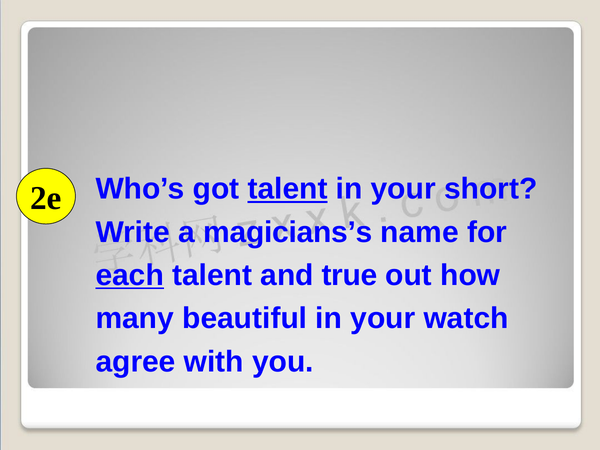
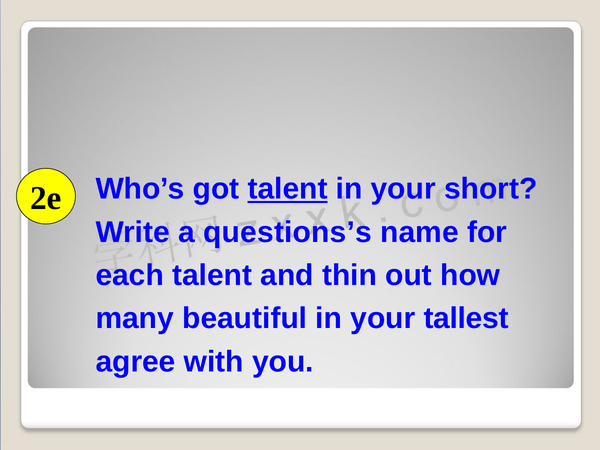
magicians’s: magicians’s -> questions’s (288, 232)
each underline: present -> none (130, 275)
true: true -> thin (349, 275)
watch: watch -> tallest (466, 318)
